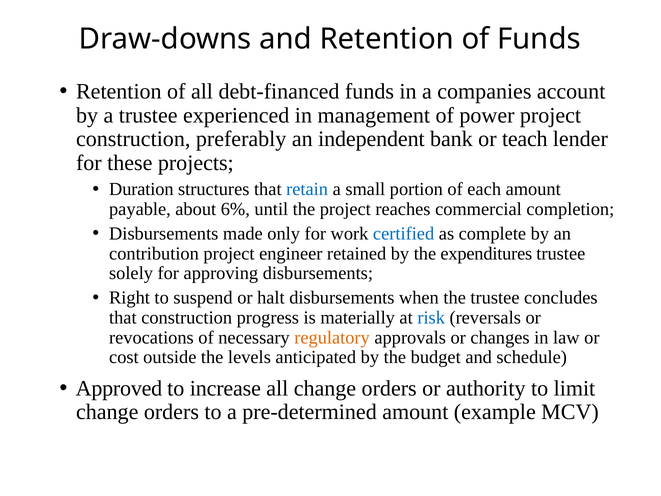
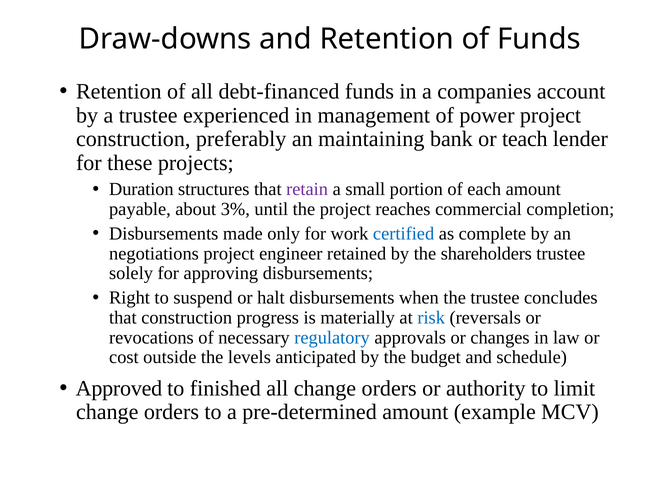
independent: independent -> maintaining (371, 139)
retain colour: blue -> purple (307, 189)
6%: 6% -> 3% (235, 209)
contribution: contribution -> negotiations (154, 253)
expenditures: expenditures -> shareholders (486, 253)
regulatory colour: orange -> blue (332, 337)
increase: increase -> finished (225, 388)
